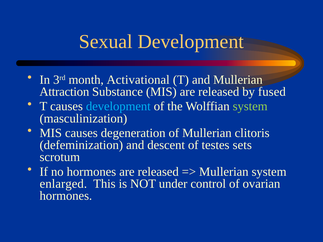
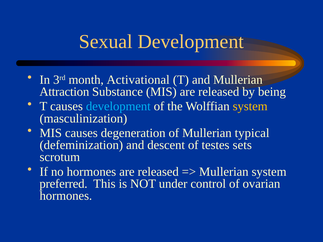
fused: fused -> being (272, 92)
system colour: light green -> yellow (250, 106)
clitoris: clitoris -> typical (252, 133)
enlarged: enlarged -> preferred (63, 184)
